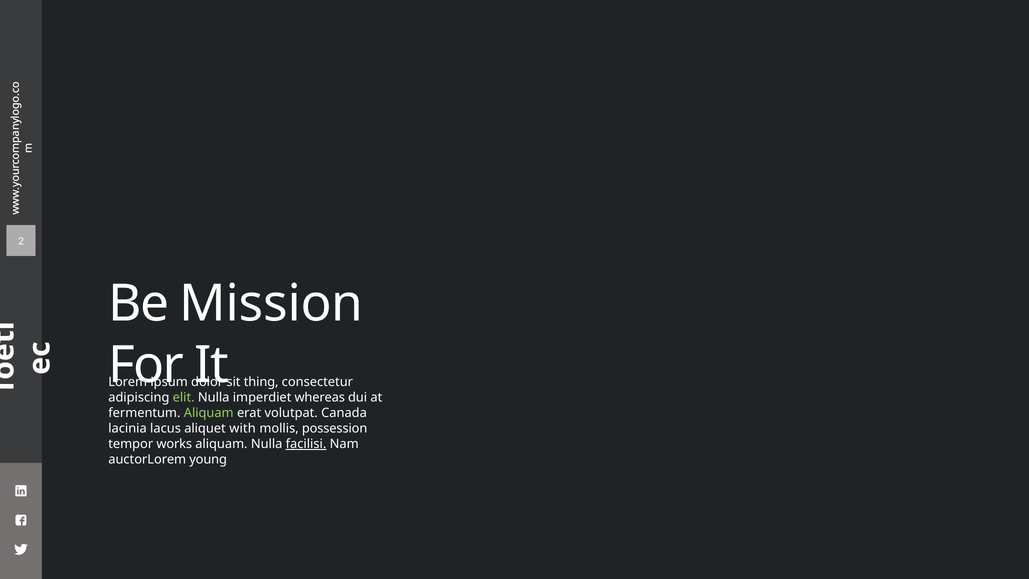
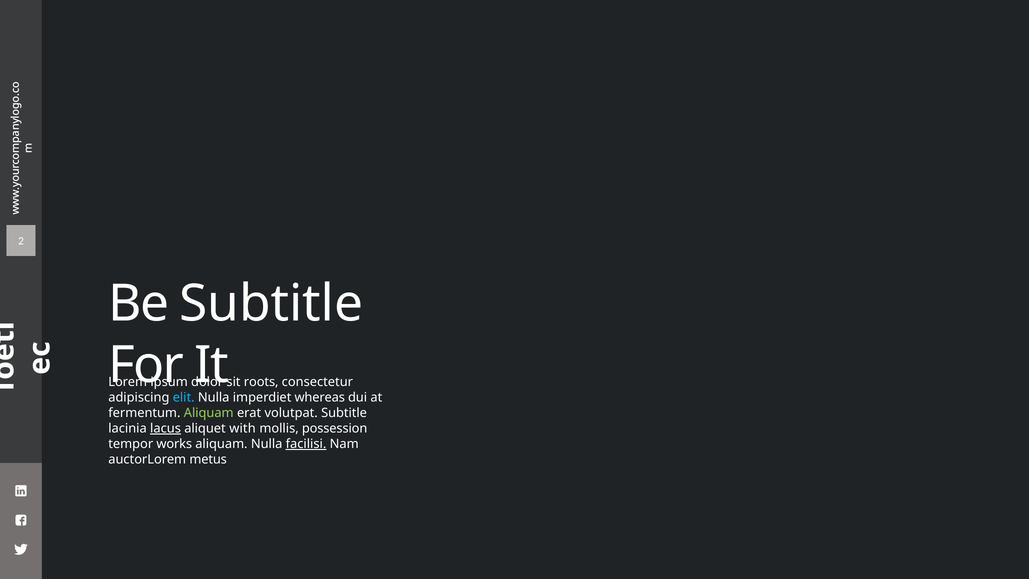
Be Mission: Mission -> Subtitle (271, 303)
thing: thing -> roots (261, 382)
elit colour: light green -> light blue (184, 397)
volutpat Canada: Canada -> Subtitle (344, 413)
lacus underline: none -> present (166, 428)
young: young -> metus (208, 459)
